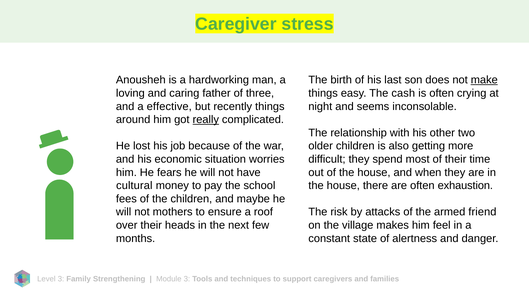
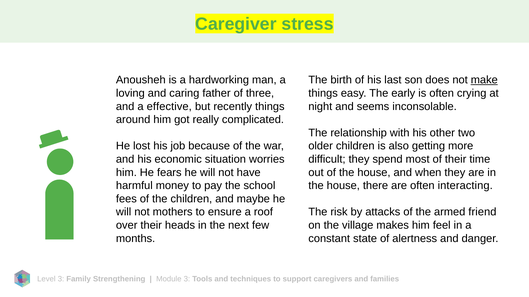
cash: cash -> early (403, 93)
really underline: present -> none (206, 120)
cultural: cultural -> harmful (134, 186)
exhaustion: exhaustion -> interacting (465, 186)
